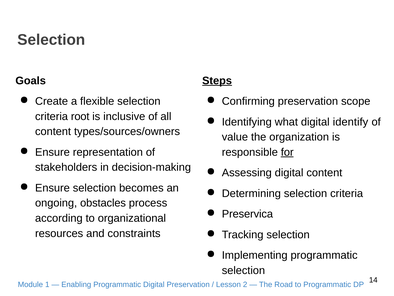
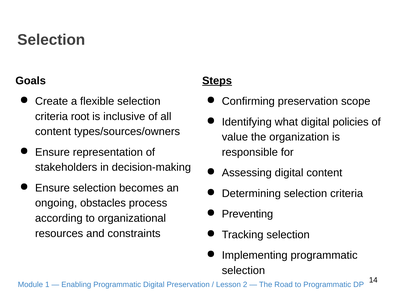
identify: identify -> policies (351, 122)
for underline: present -> none (287, 152)
Preservica: Preservica -> Preventing (247, 214)
